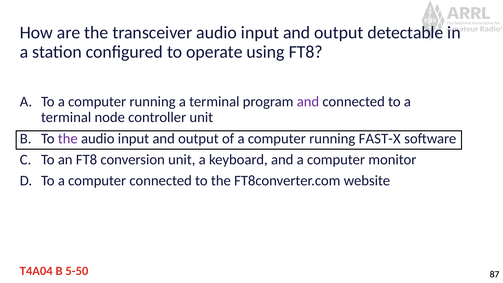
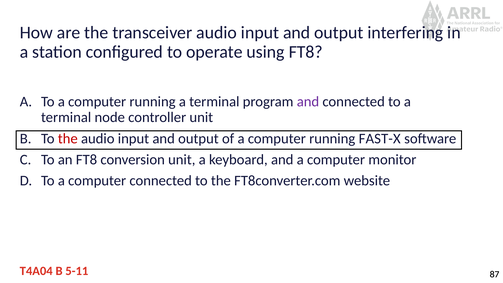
detectable: detectable -> interfering (405, 33)
the colour: purple -> red (68, 138)
5-50: 5-50 -> 5-11 (77, 271)
